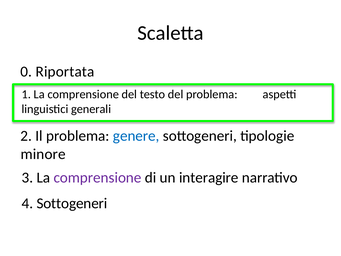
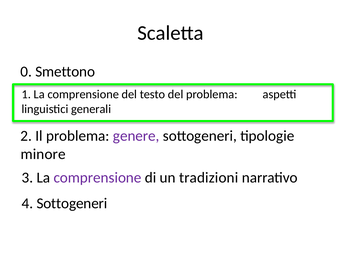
Riportata: Riportata -> Smettono (65, 72)
genere colour: blue -> purple (136, 136)
interagire: interagire -> tradizioni (209, 178)
